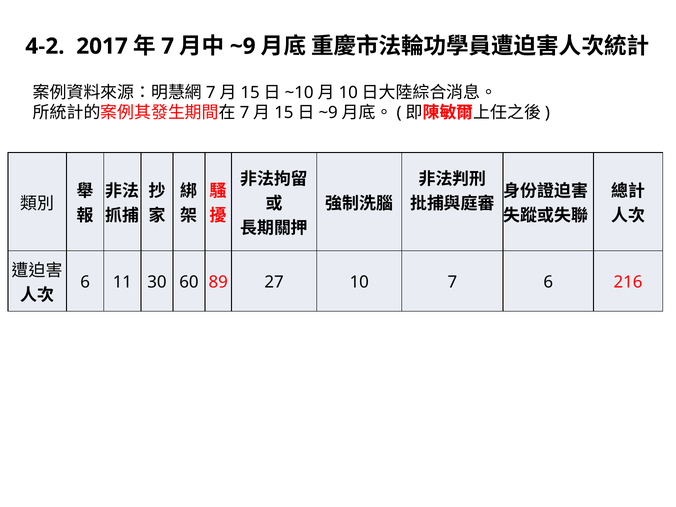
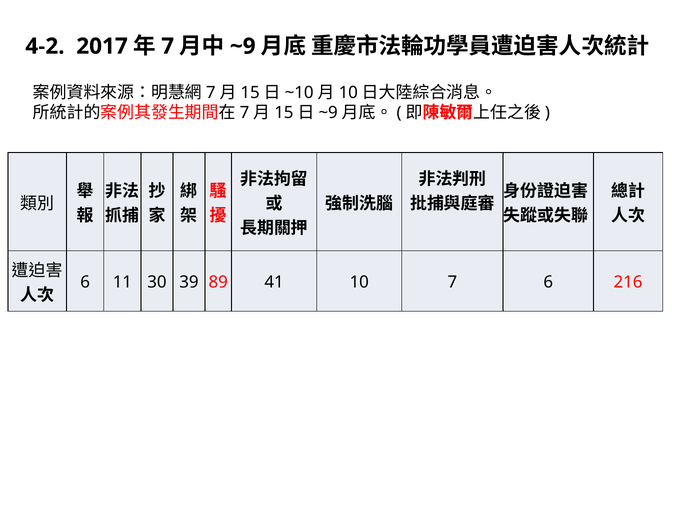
60: 60 -> 39 (189, 282)
27: 27 -> 41 (274, 282)
